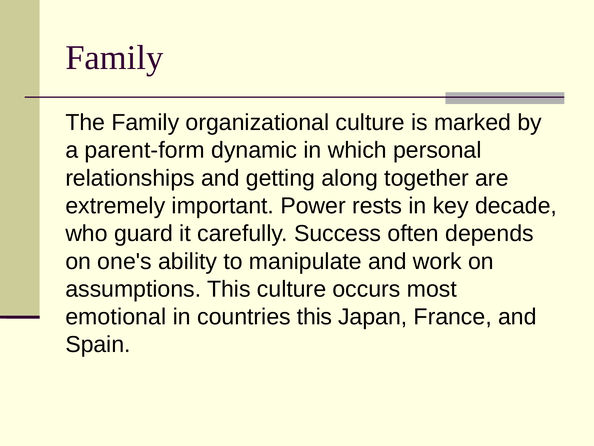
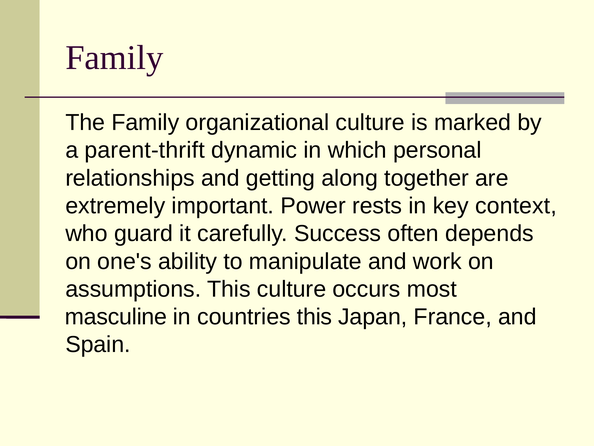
parent-form: parent-form -> parent-thrift (145, 150)
decade: decade -> context (516, 206)
emotional: emotional -> masculine (116, 317)
